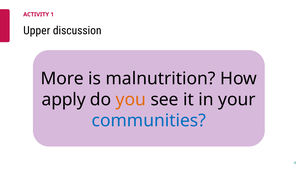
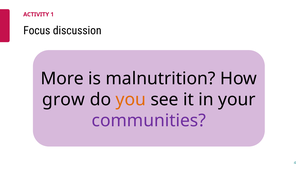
Upper: Upper -> Focus (37, 31)
apply: apply -> grow (64, 99)
communities colour: blue -> purple (149, 120)
